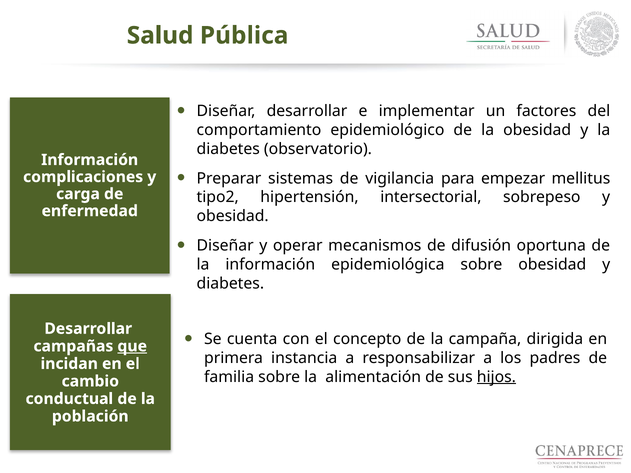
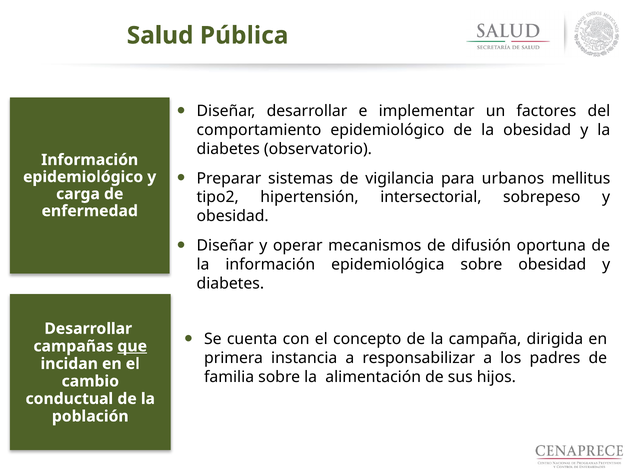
empezar: empezar -> urbanos (513, 178)
complicaciones: complicaciones -> epidemiológico (83, 177)
hijos underline: present -> none (496, 377)
